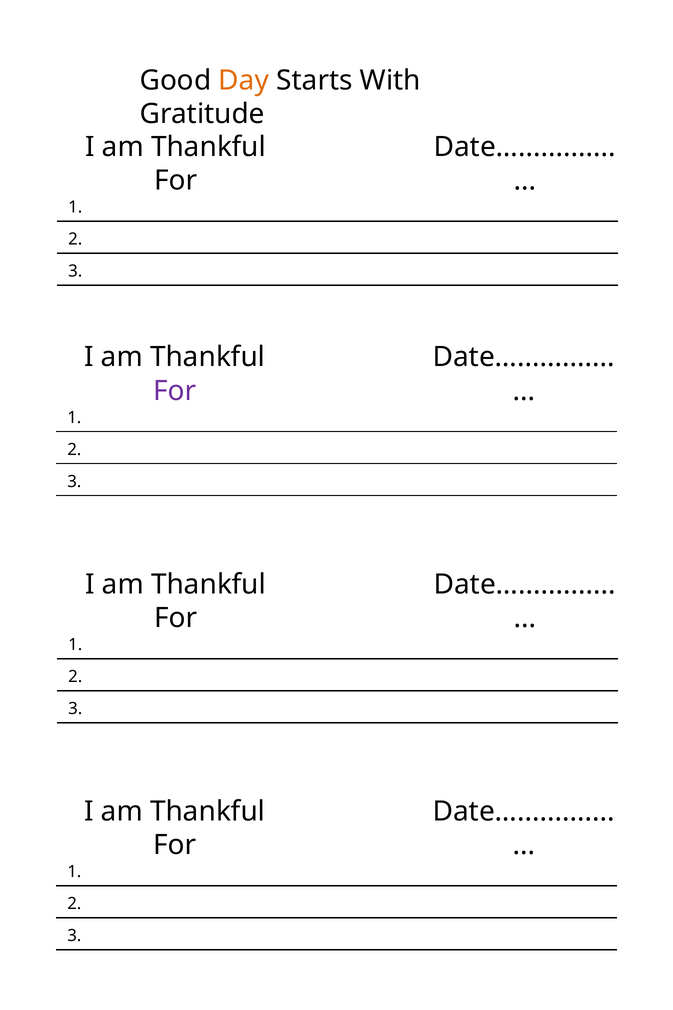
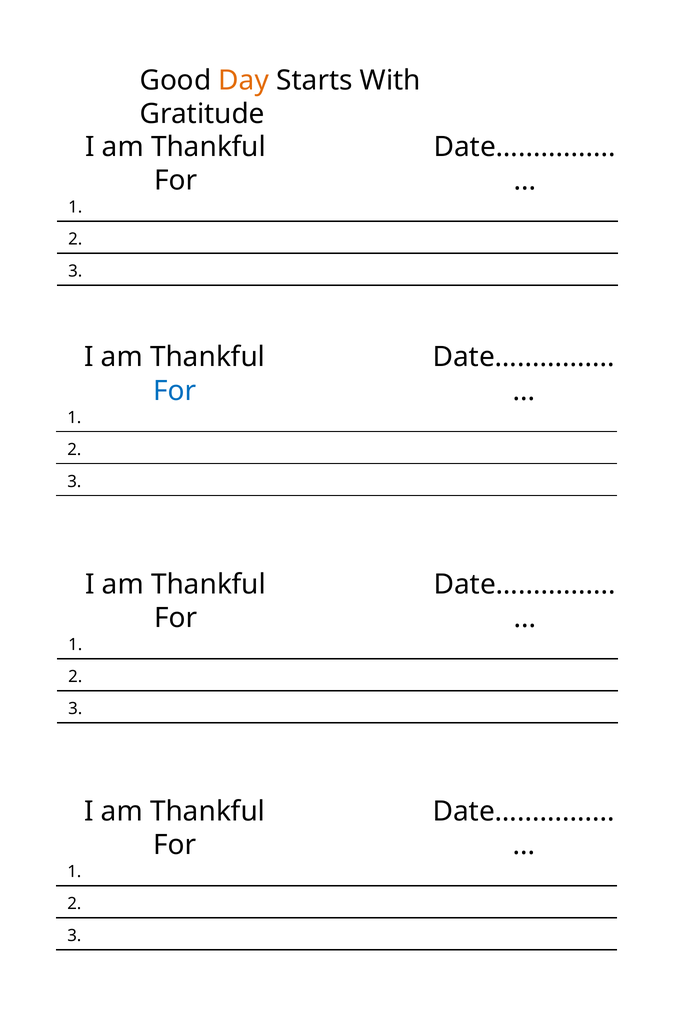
For colour: purple -> blue (175, 391)
